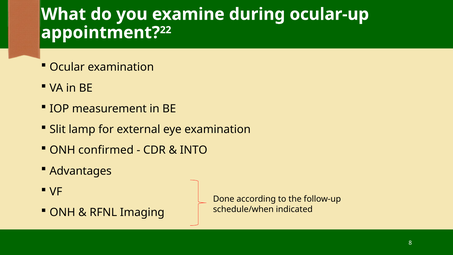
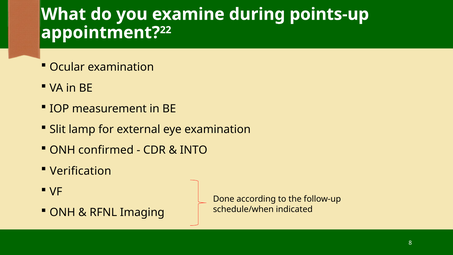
ocular-up: ocular-up -> points-up (329, 14)
Advantages: Advantages -> Verification (81, 171)
